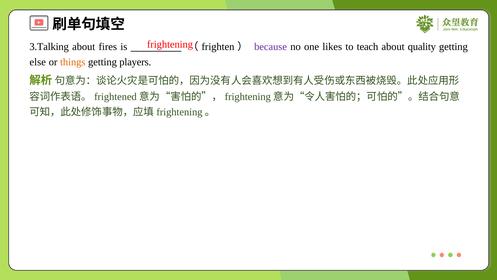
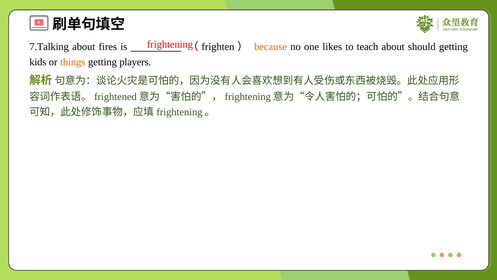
3.Talking: 3.Talking -> 7.Talking (49, 47)
because colour: purple -> orange (271, 47)
quality: quality -> should (422, 47)
else: else -> kids (38, 62)
